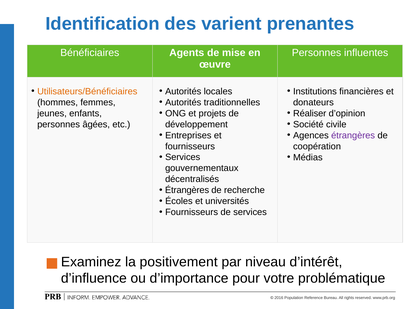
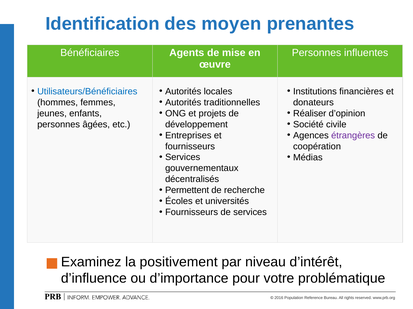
varient: varient -> moyen (231, 24)
Utilisateurs/Bénéficiaires colour: orange -> blue (87, 92)
Étrangères: Étrangères -> Permettent (187, 191)
